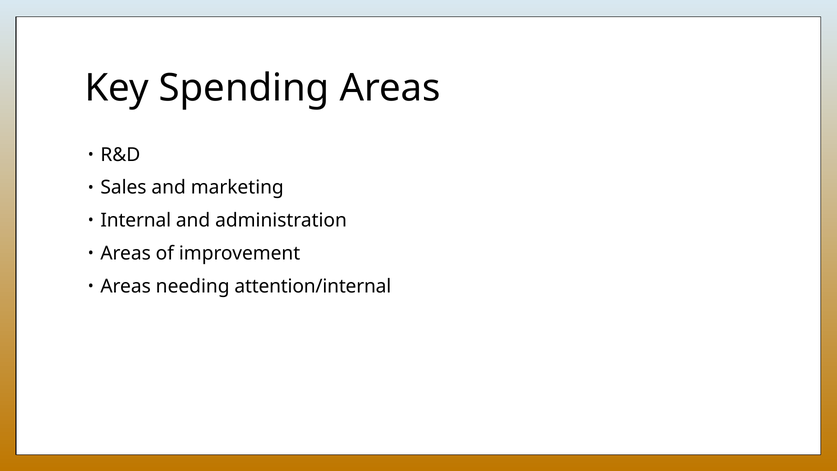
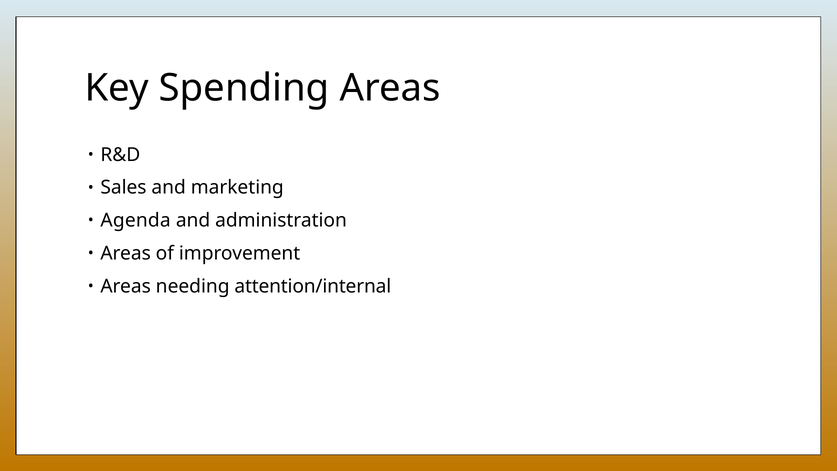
Internal: Internal -> Agenda (136, 220)
